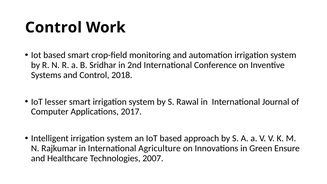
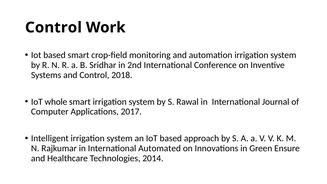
lesser: lesser -> whole (56, 102)
Agriculture: Agriculture -> Automated (160, 148)
2007: 2007 -> 2014 (153, 158)
